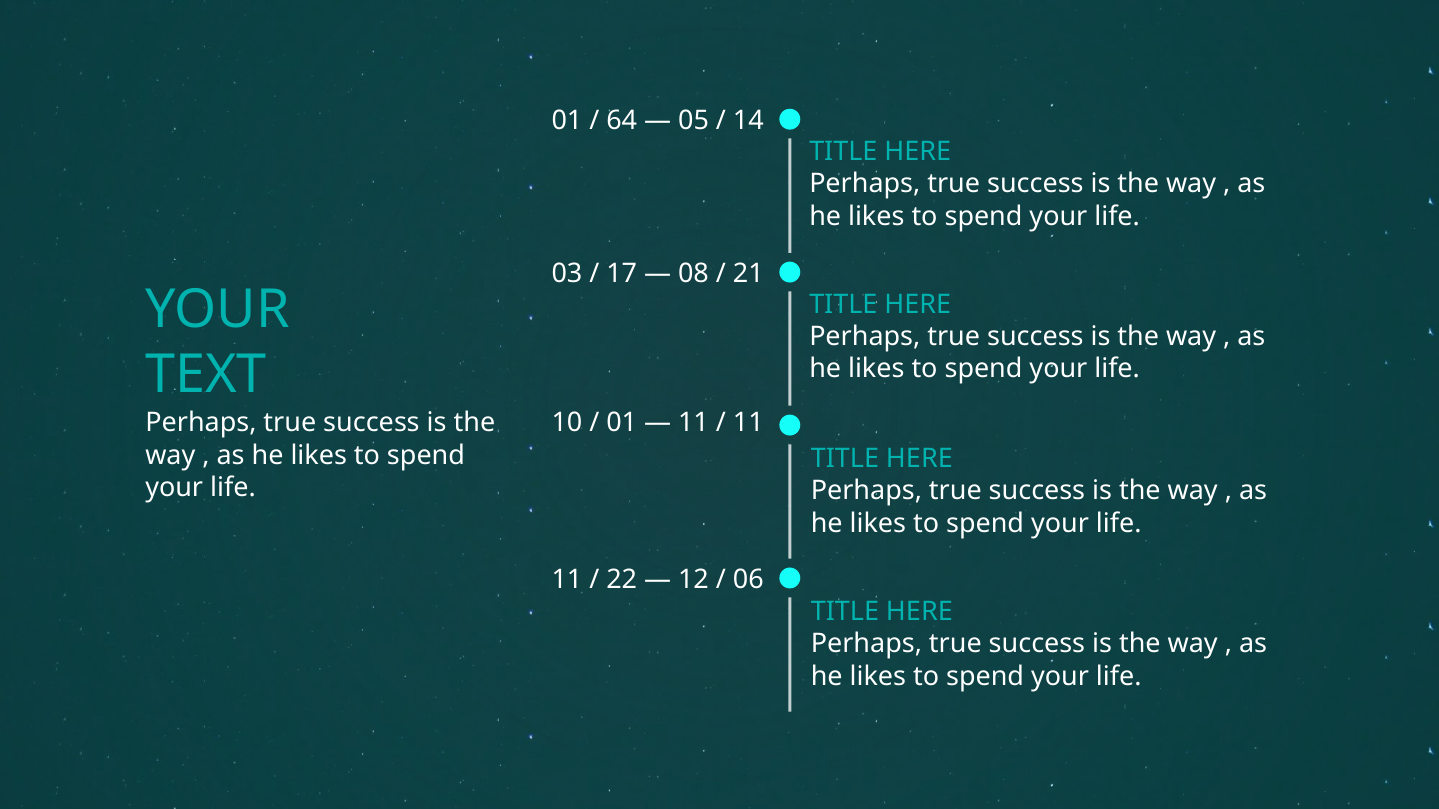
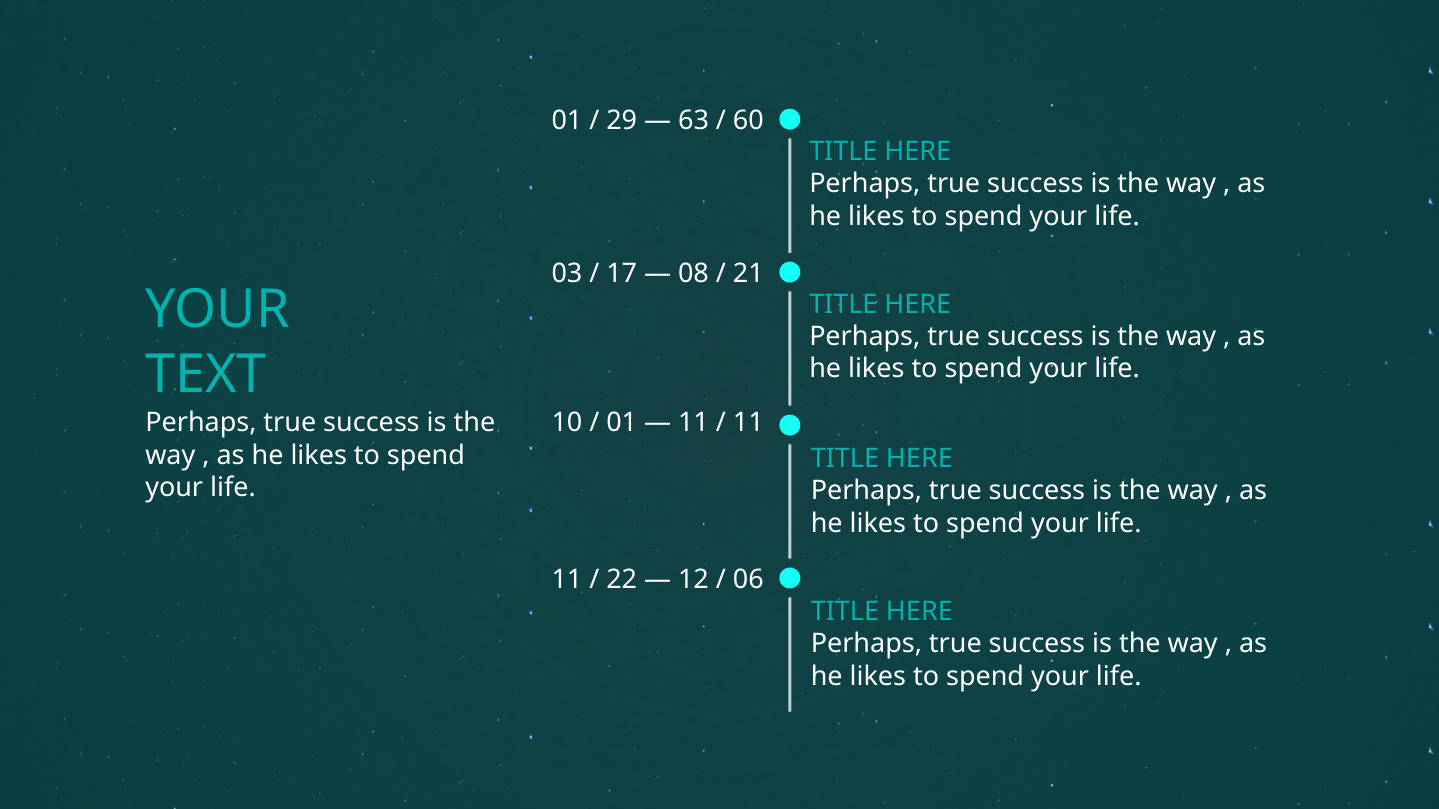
64: 64 -> 29 (622, 121)
05: 05 -> 63 (694, 121)
14: 14 -> 60 (748, 121)
